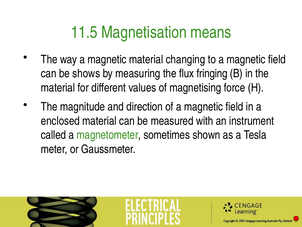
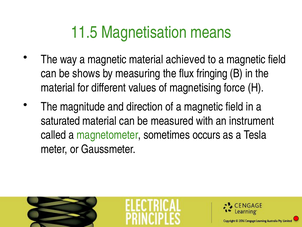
changing: changing -> achieved (186, 59)
enclosed: enclosed -> saturated (60, 121)
shown: shown -> occurs (206, 135)
